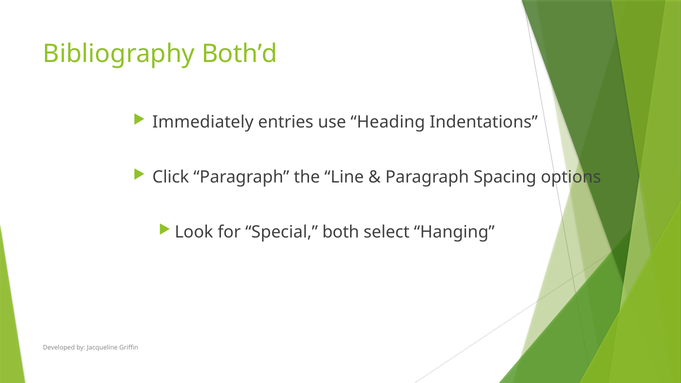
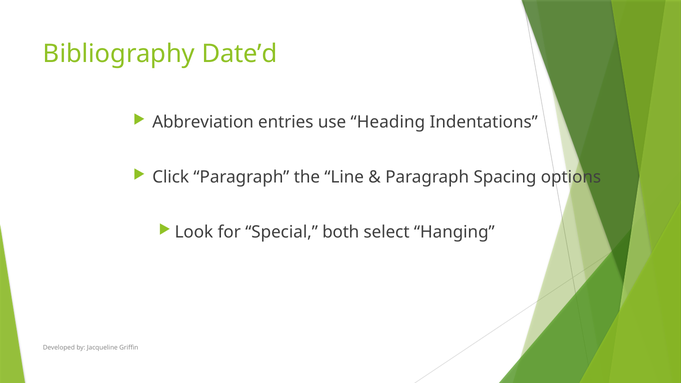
Both’d: Both’d -> Date’d (239, 54)
Immediately: Immediately -> Abbreviation (203, 122)
